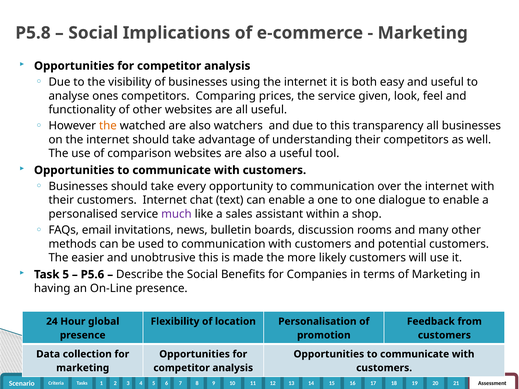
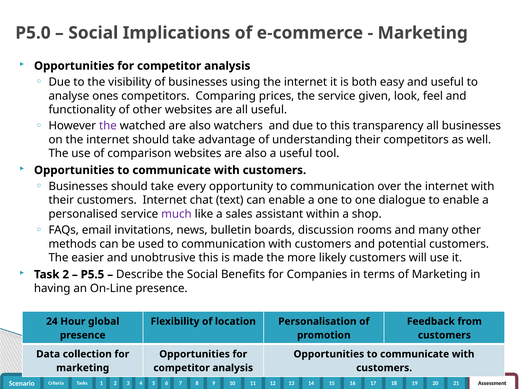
P5.8: P5.8 -> P5.0 (33, 33)
the colour: orange -> purple (108, 126)
Task 5: 5 -> 2 (66, 275)
P5.6: P5.6 -> P5.5 (92, 275)
